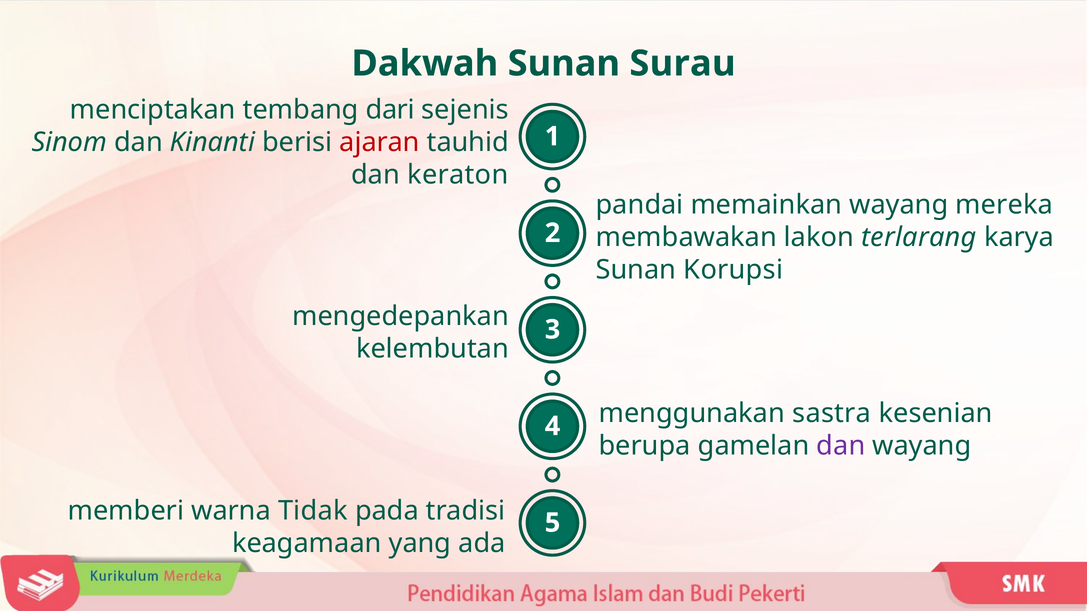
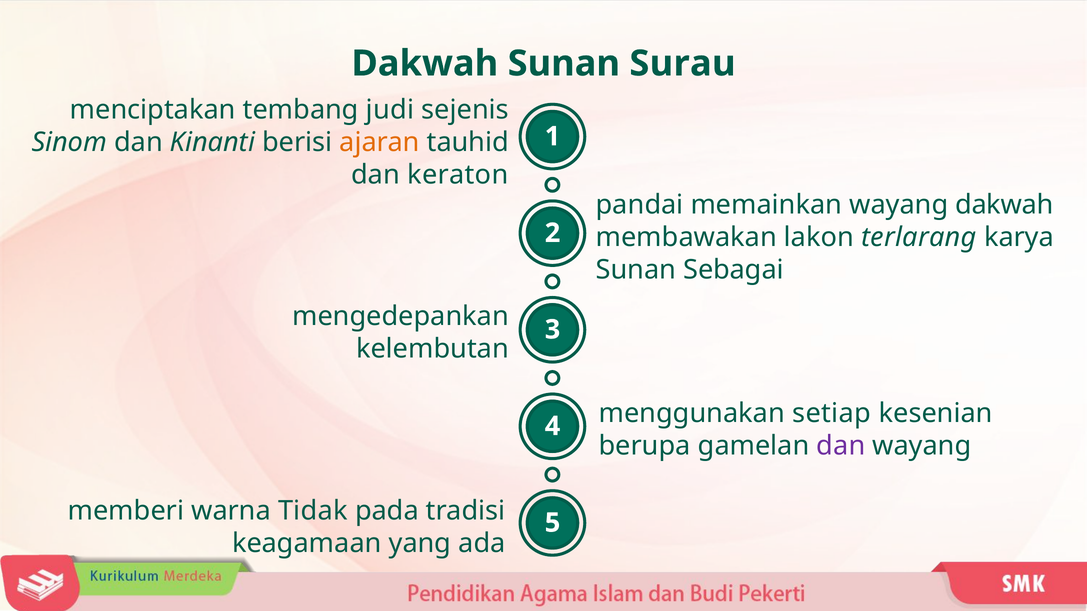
dari: dari -> judi (390, 110)
ajaran colour: red -> orange (380, 142)
wayang mereka: mereka -> dakwah (1004, 205)
Korupsi: Korupsi -> Sebagai (733, 270)
sastra: sastra -> setiap (832, 413)
